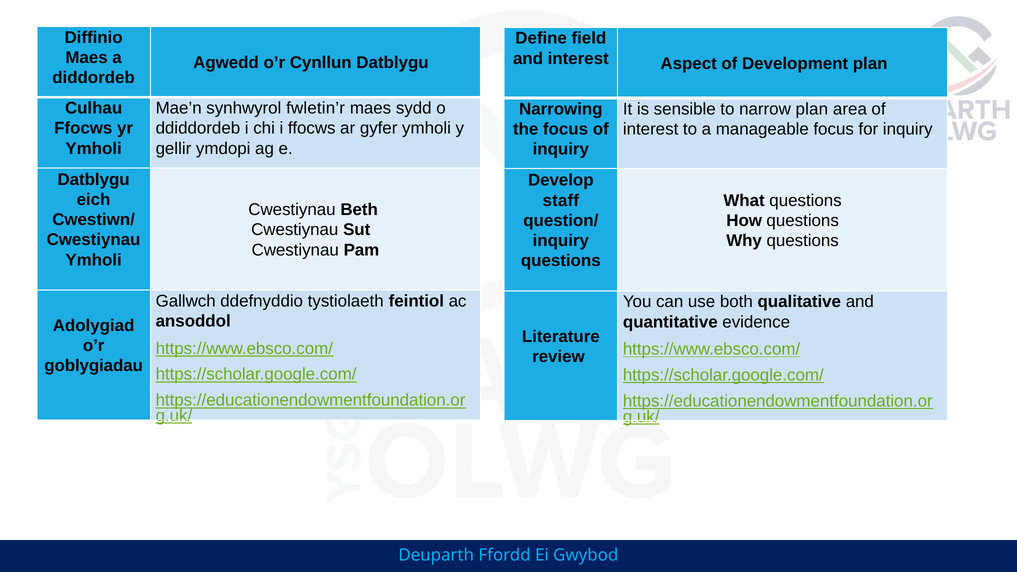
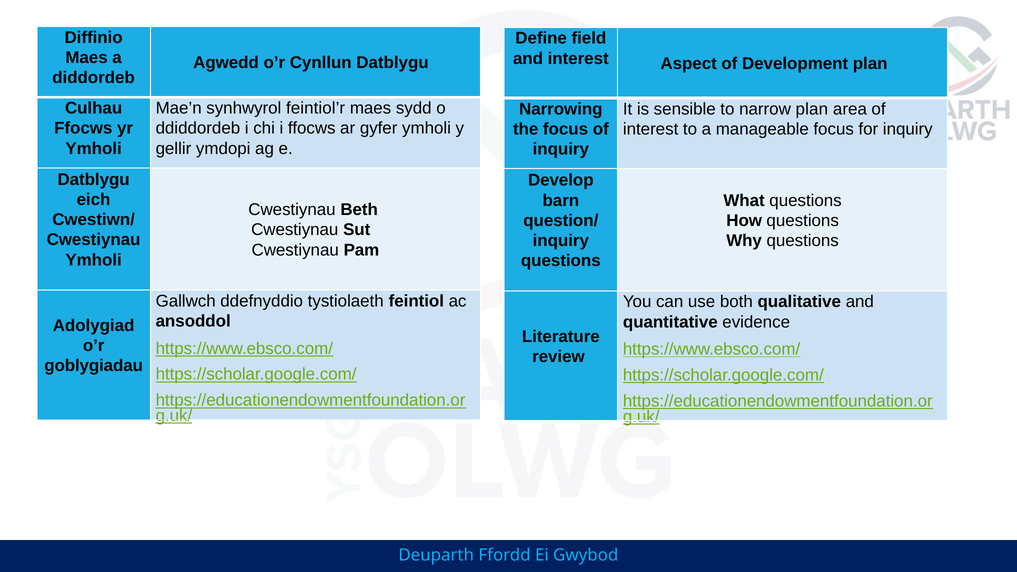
fwletin’r: fwletin’r -> feintiol’r (316, 108)
staff: staff -> barn (561, 200)
